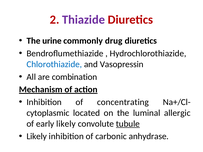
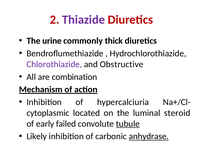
drug: drug -> thick (114, 41)
Chlorothiazide colour: blue -> purple (54, 64)
Vasopressin: Vasopressin -> Obstructive (122, 64)
concentrating: concentrating -> hypercalciuria (123, 102)
allergic: allergic -> steroid (177, 113)
early likely: likely -> failed (66, 124)
anhydrase underline: none -> present (149, 137)
